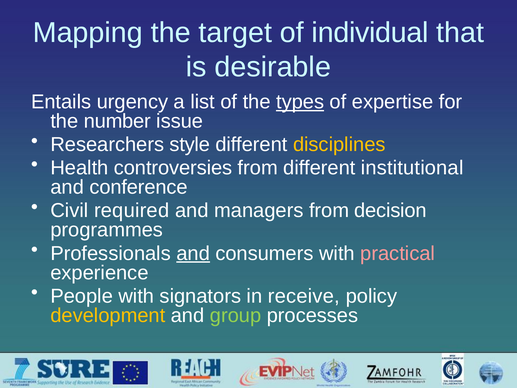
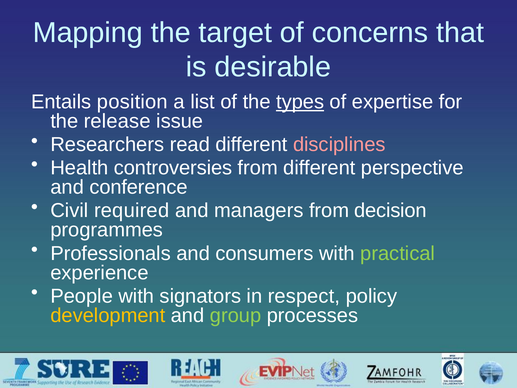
individual: individual -> concerns (370, 33)
urgency: urgency -> position (132, 102)
number: number -> release (117, 121)
style: style -> read (190, 145)
disciplines colour: yellow -> pink (339, 145)
institutional: institutional -> perspective (412, 168)
and underline: present -> none (193, 253)
practical colour: pink -> light green (398, 253)
receive: receive -> respect (304, 296)
